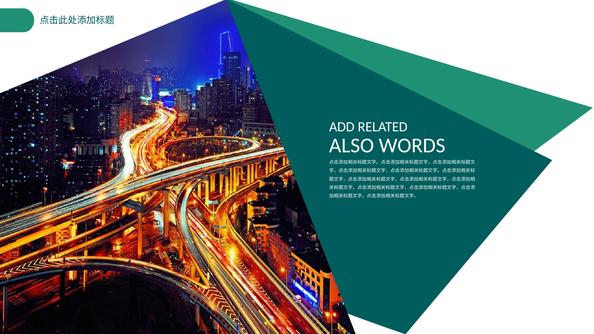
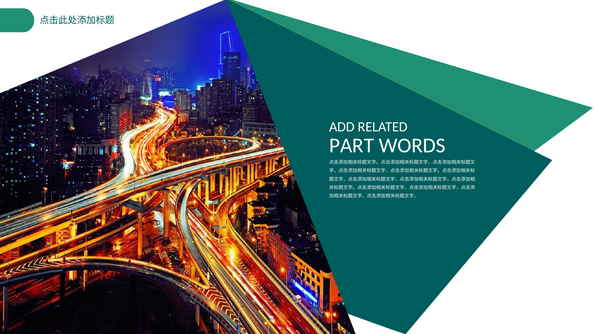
ALSO: ALSO -> PART (352, 146)
